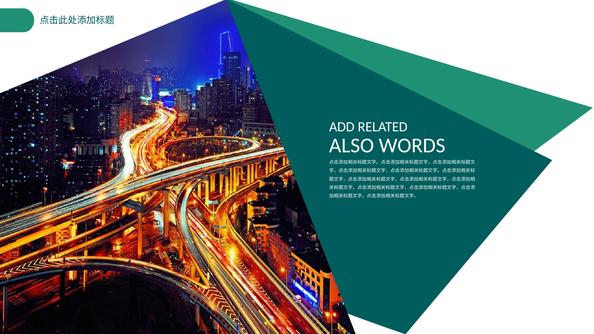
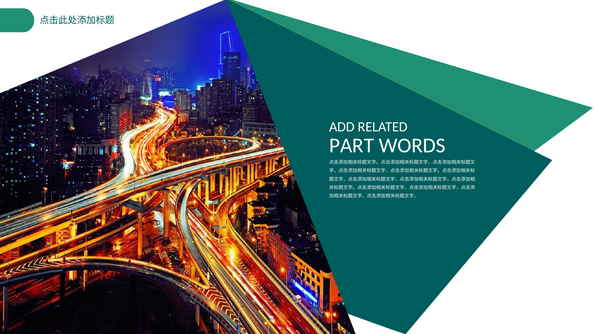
ALSO: ALSO -> PART (352, 146)
